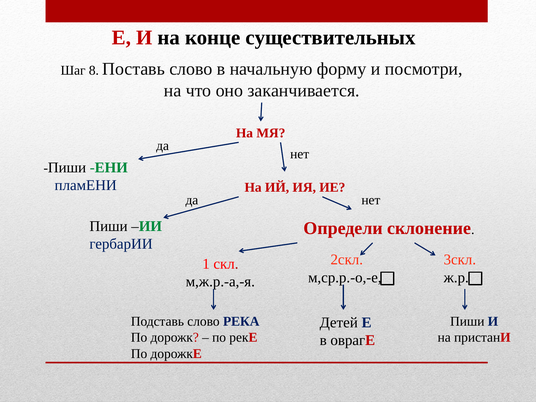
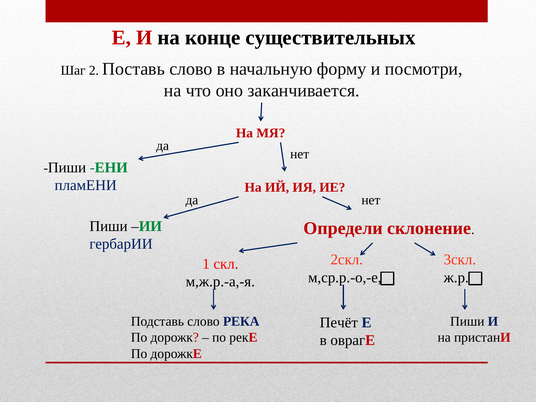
8: 8 -> 2 (94, 71)
Детей: Детей -> Печёт (339, 322)
